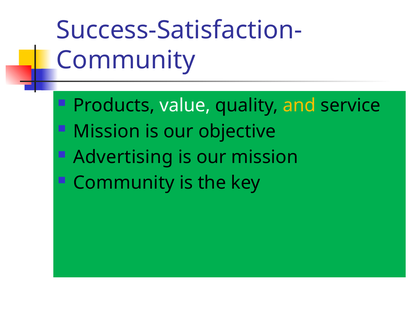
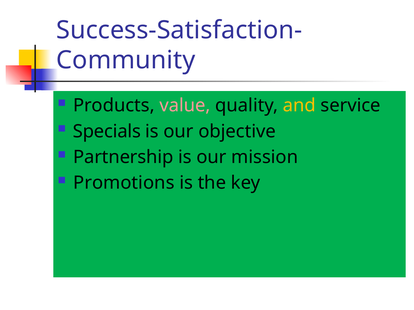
value colour: white -> pink (185, 106)
Mission: Mission -> Specials (107, 132)
Advertising: Advertising -> Partnership (123, 157)
Community: Community -> Promotions (124, 183)
